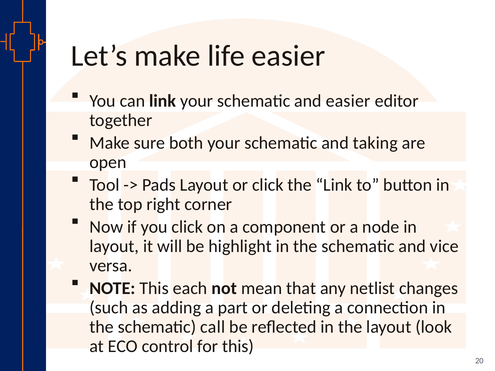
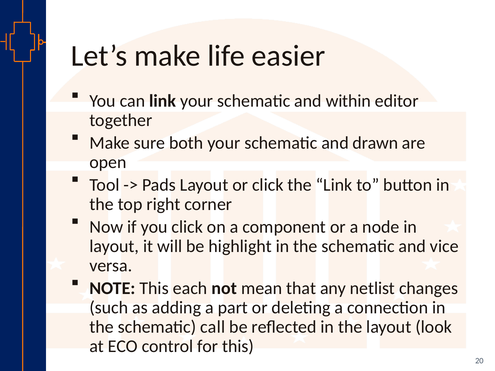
and easier: easier -> within (348, 101)
taking: taking -> drawn (375, 143)
